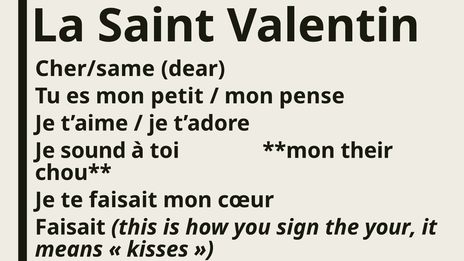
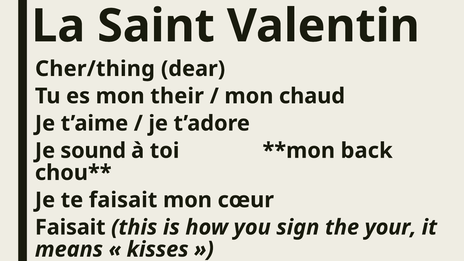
Cher/same: Cher/same -> Cher/thing (95, 69)
petit: petit -> their (177, 96)
pense: pense -> chaud (312, 96)
their: their -> back (367, 151)
